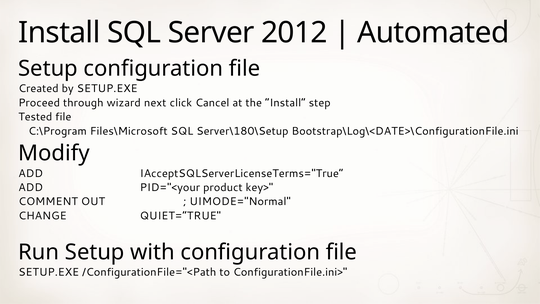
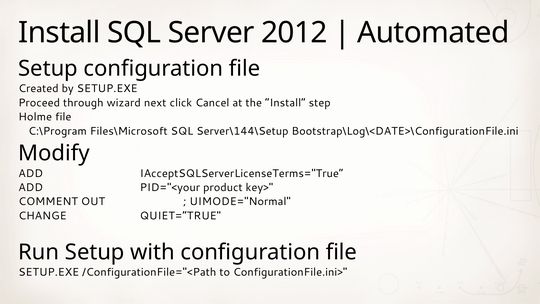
Tested: Tested -> Holme (35, 117)
Server\180\Setup: Server\180\Setup -> Server\144\Setup (242, 131)
